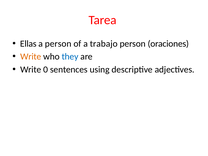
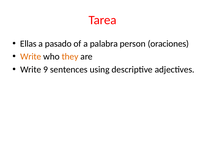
a person: person -> pasado (58, 44)
trabajo: trabajo -> palabra (104, 44)
they colour: blue -> orange (70, 57)
0: 0 -> 9 (46, 70)
